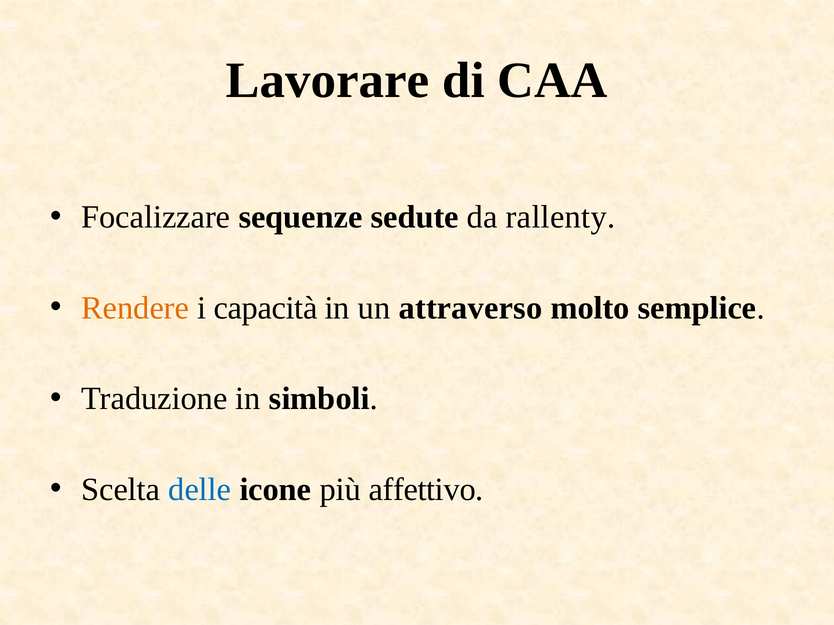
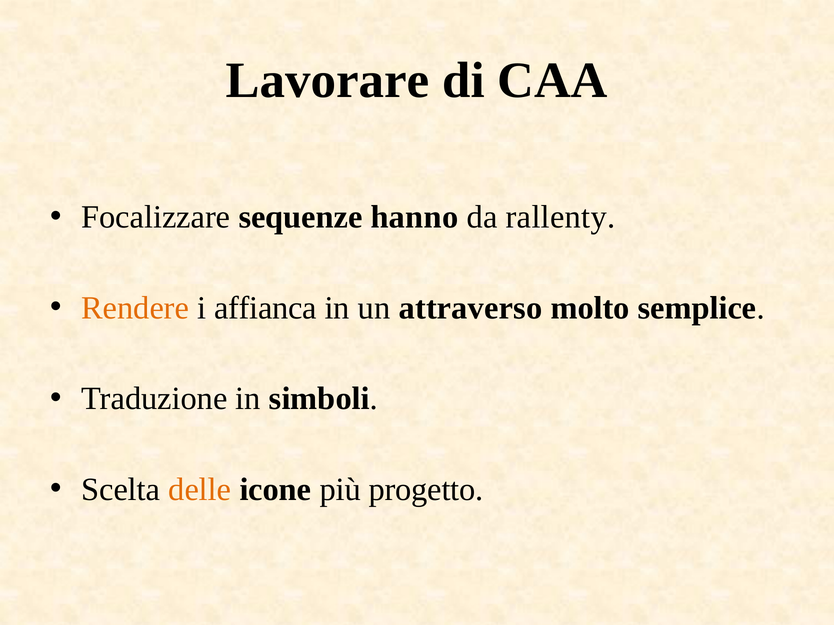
sedute: sedute -> hanno (414, 217)
capacità: capacità -> affianca (265, 308)
delle colour: blue -> orange (200, 490)
affettivo: affettivo -> progetto (426, 490)
